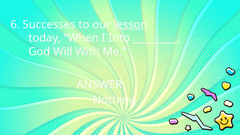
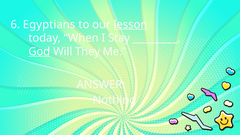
Successes: Successes -> Egyptians (49, 25)
Into: Into -> Stay (119, 38)
God underline: none -> present (39, 52)
With: With -> They (88, 52)
